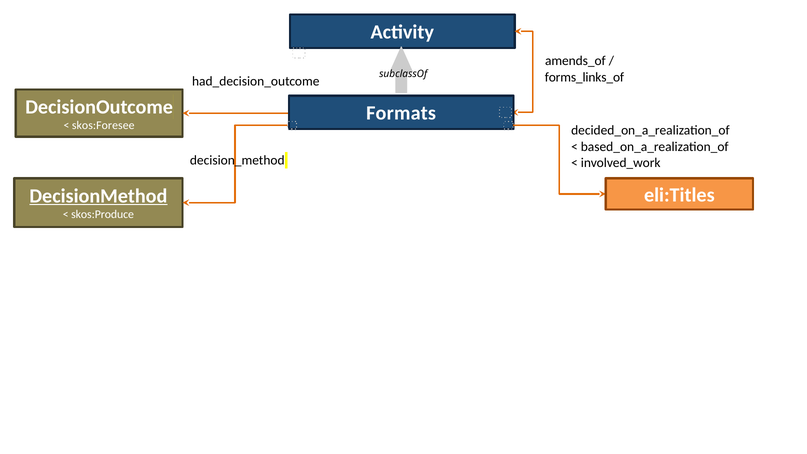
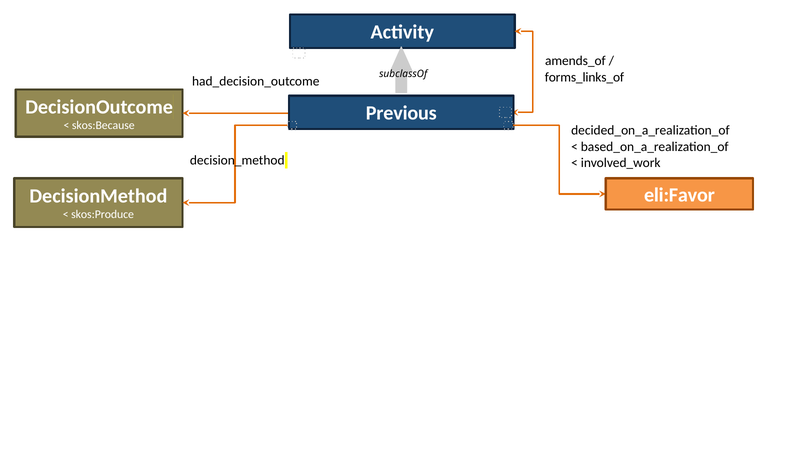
Formats: Formats -> Previous (401, 113)
skos:Foresee: skos:Foresee -> skos:Because (103, 126)
eli:Titles: eli:Titles -> eli:Favor (679, 195)
DecisionMethod underline: present -> none (98, 196)
